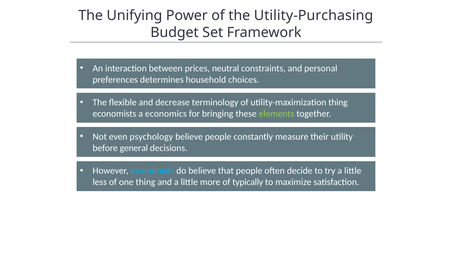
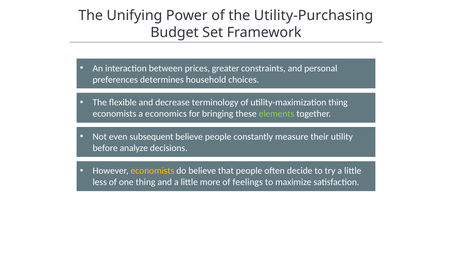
neutral: neutral -> greater (226, 68)
psychology: psychology -> subsequent (151, 137)
general: general -> analyze (134, 148)
economists colour: light blue -> yellow (152, 171)
typically: typically -> feelings (248, 182)
